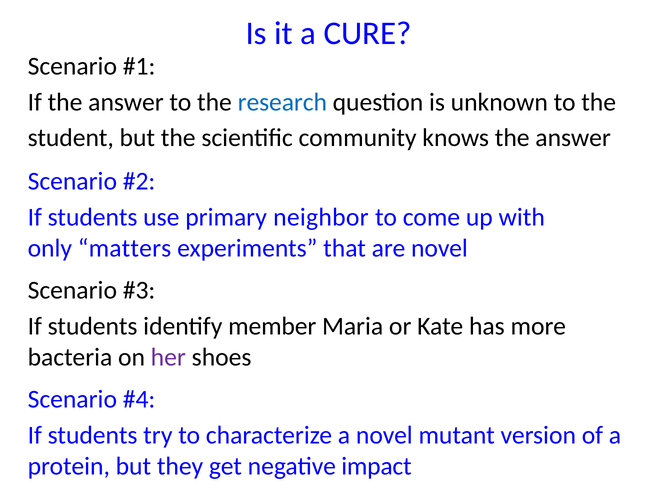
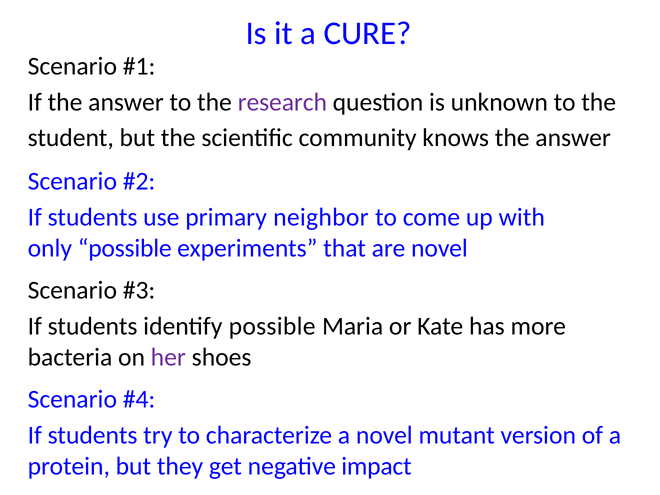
research colour: blue -> purple (282, 102)
only matters: matters -> possible (125, 248)
identify member: member -> possible (272, 326)
